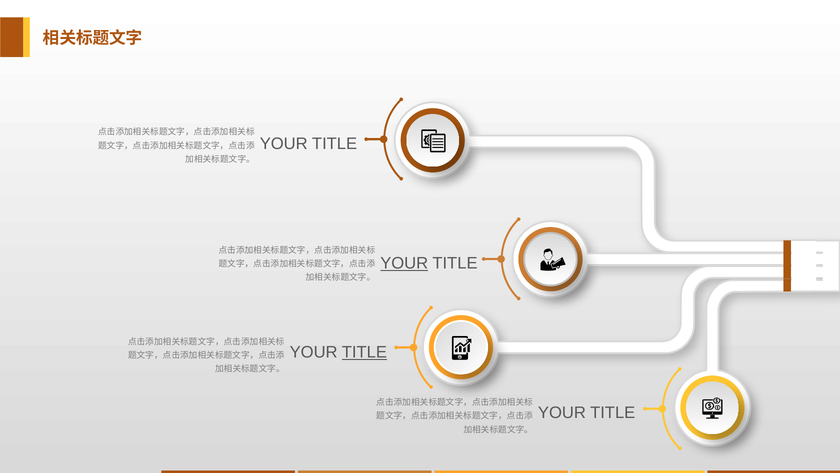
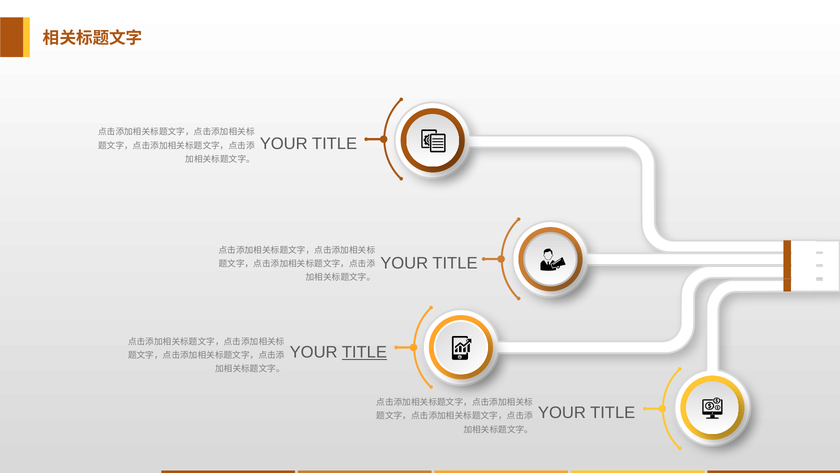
YOUR underline: present -> none (404, 263)
